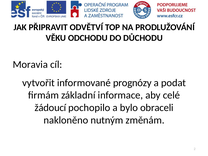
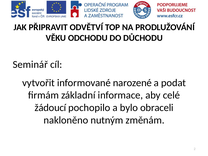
Moravia: Moravia -> Seminář (30, 65)
prognózy: prognózy -> narozené (132, 83)
